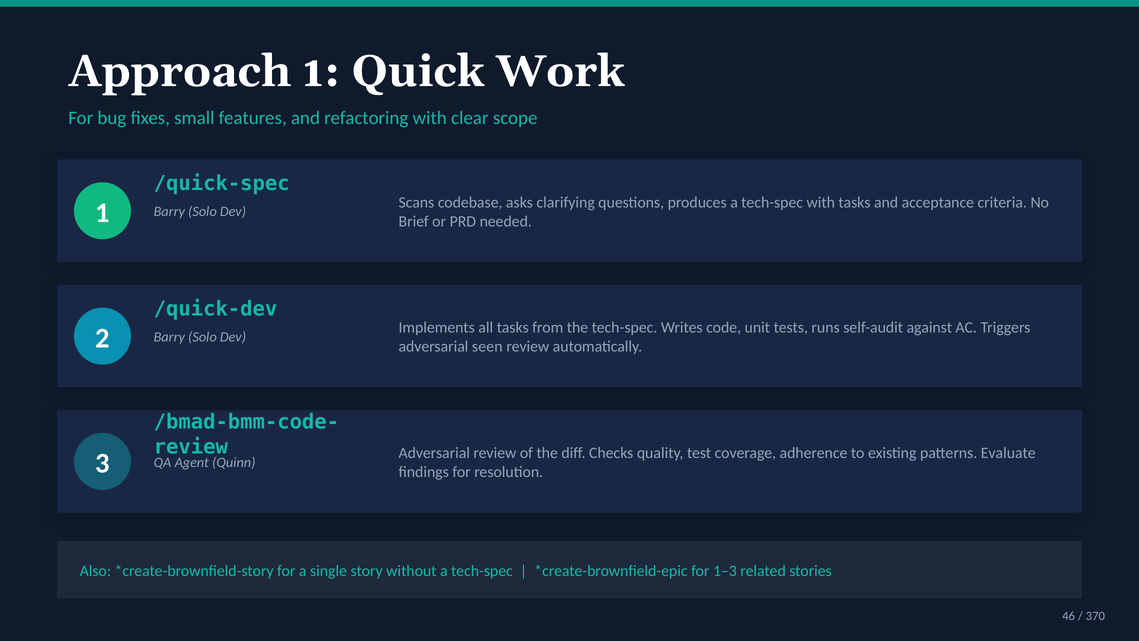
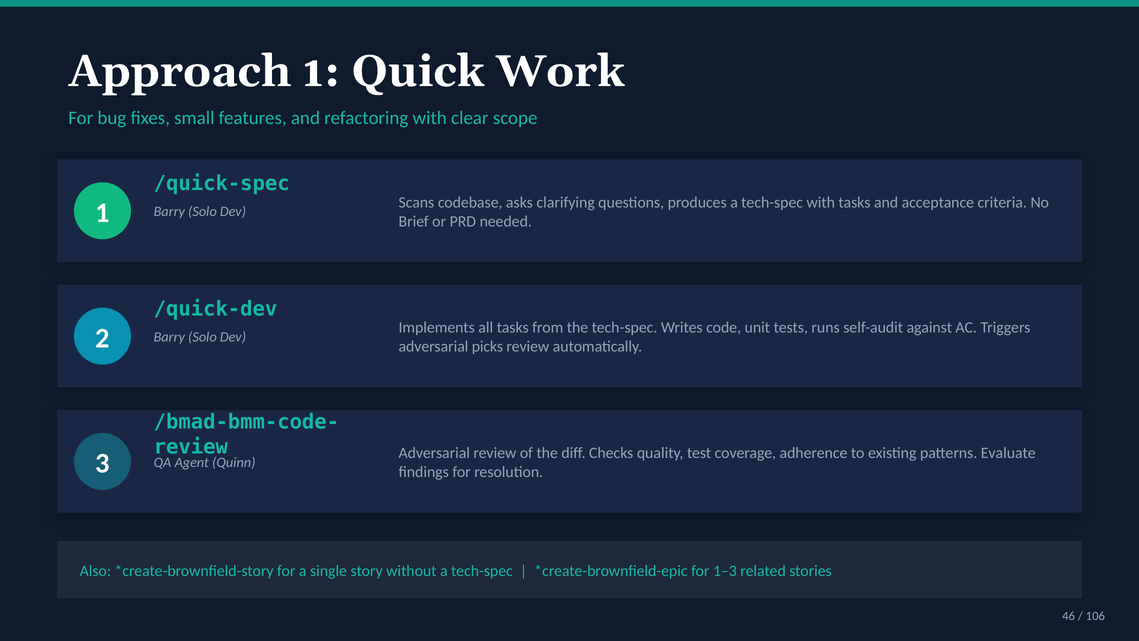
seen: seen -> picks (487, 347)
370: 370 -> 106 (1095, 616)
